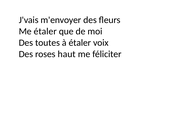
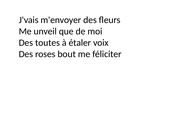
Me étaler: étaler -> unveil (45, 31)
haut: haut -> bout (67, 54)
